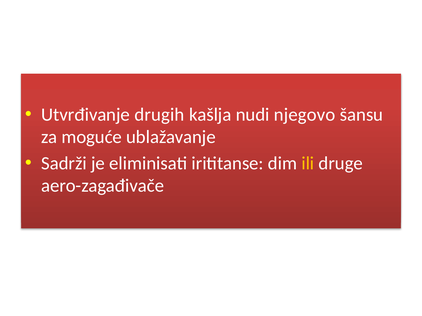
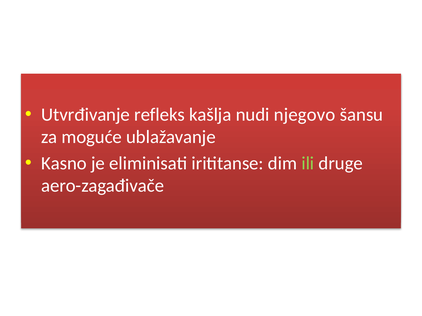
drugih: drugih -> refleks (160, 115)
Sadrži: Sadrži -> Kasno (64, 164)
ili colour: yellow -> light green (308, 164)
